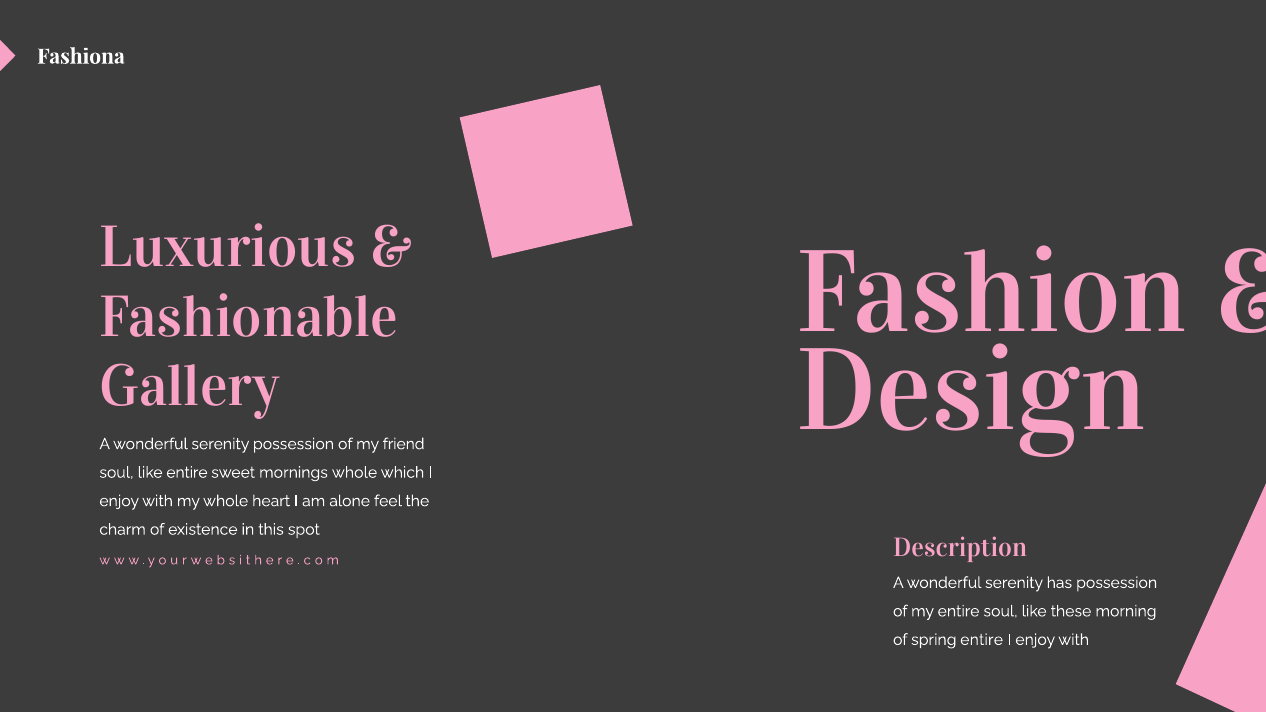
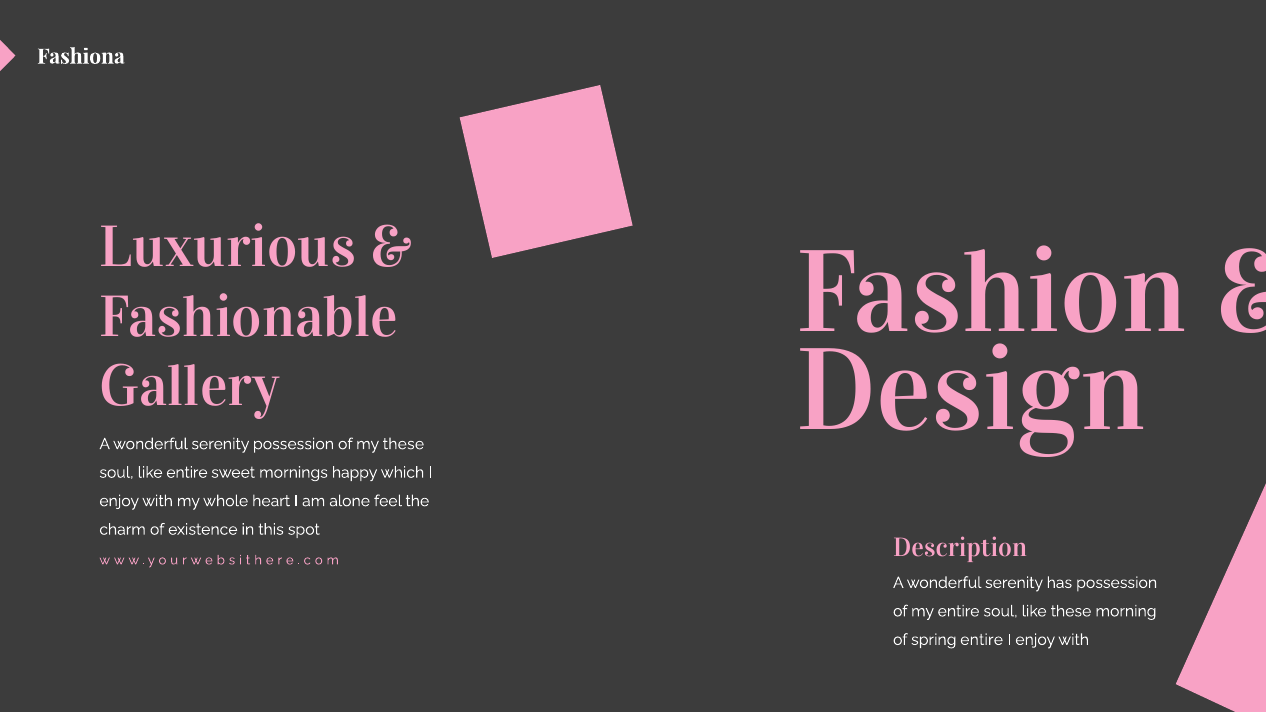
my friend: friend -> these (403, 444)
mornings whole: whole -> happy (355, 473)
